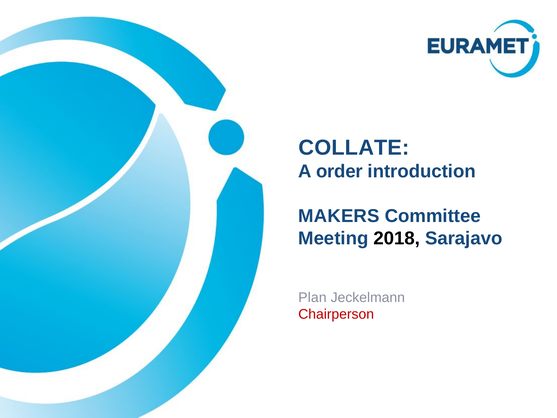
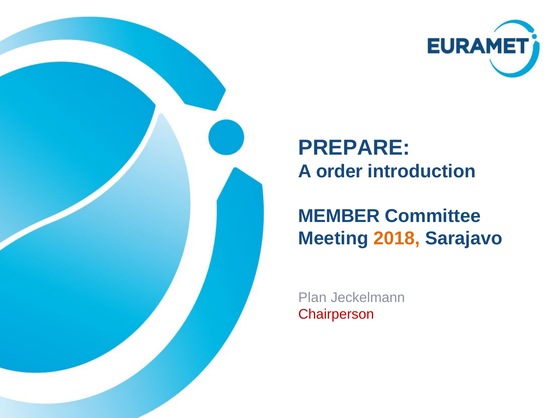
COLLATE: COLLATE -> PREPARE (354, 147)
MAKERS: MAKERS -> MEMBER (339, 216)
2018 colour: black -> orange (397, 238)
